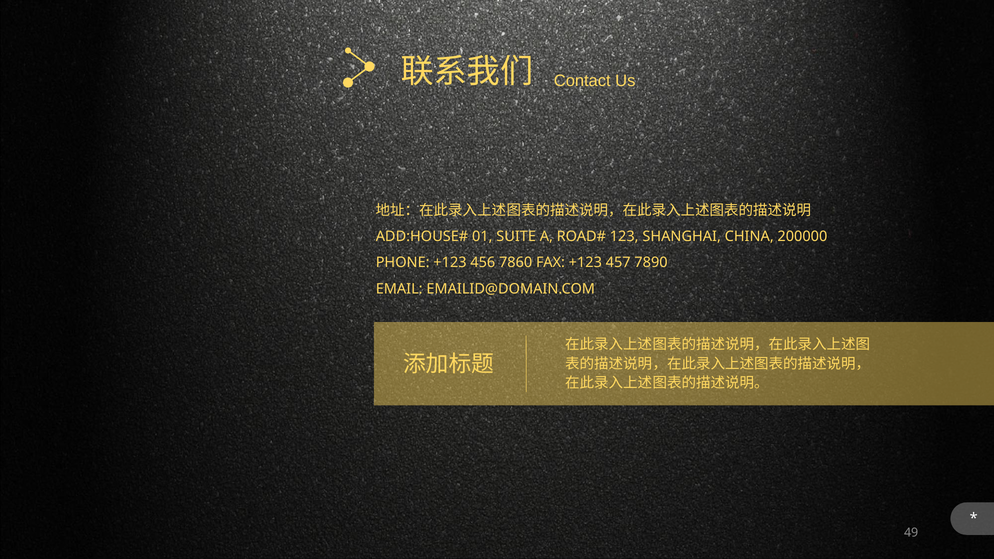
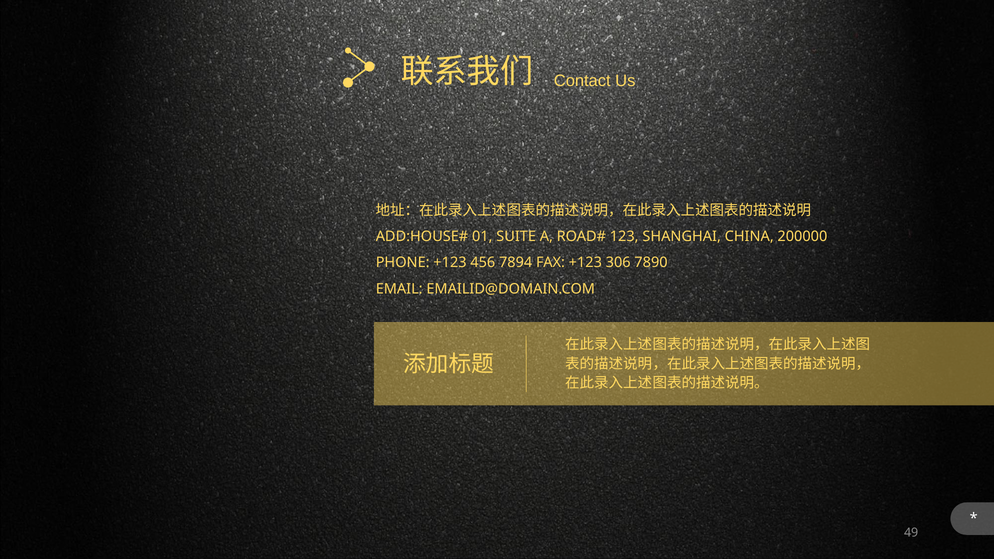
7860: 7860 -> 7894 (516, 263)
457: 457 -> 306 (618, 263)
